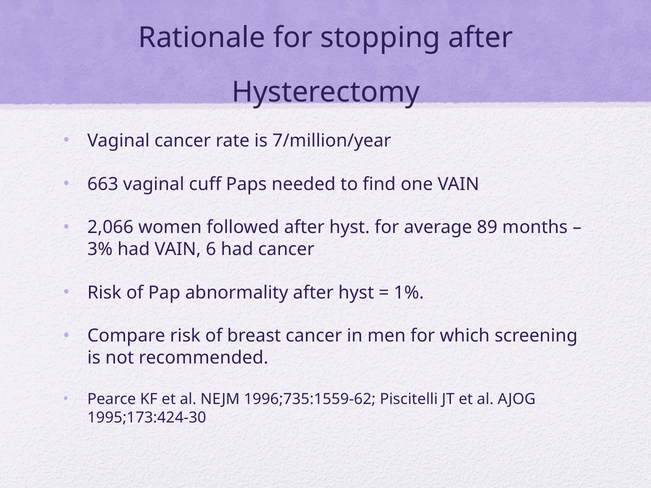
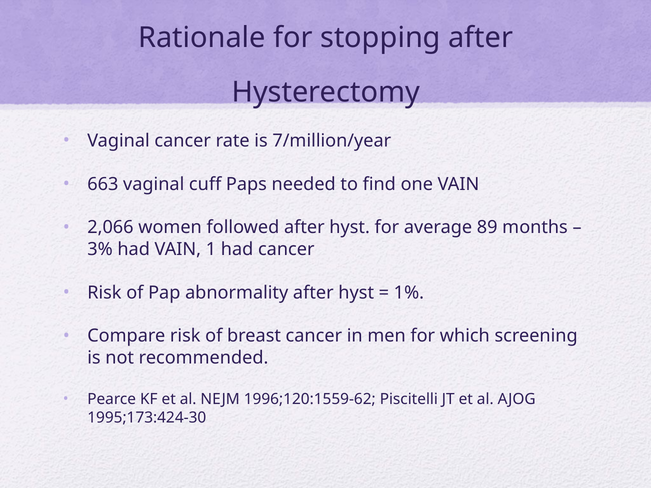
6: 6 -> 1 (211, 249)
1996;735:1559-62: 1996;735:1559-62 -> 1996;120:1559-62 (310, 399)
